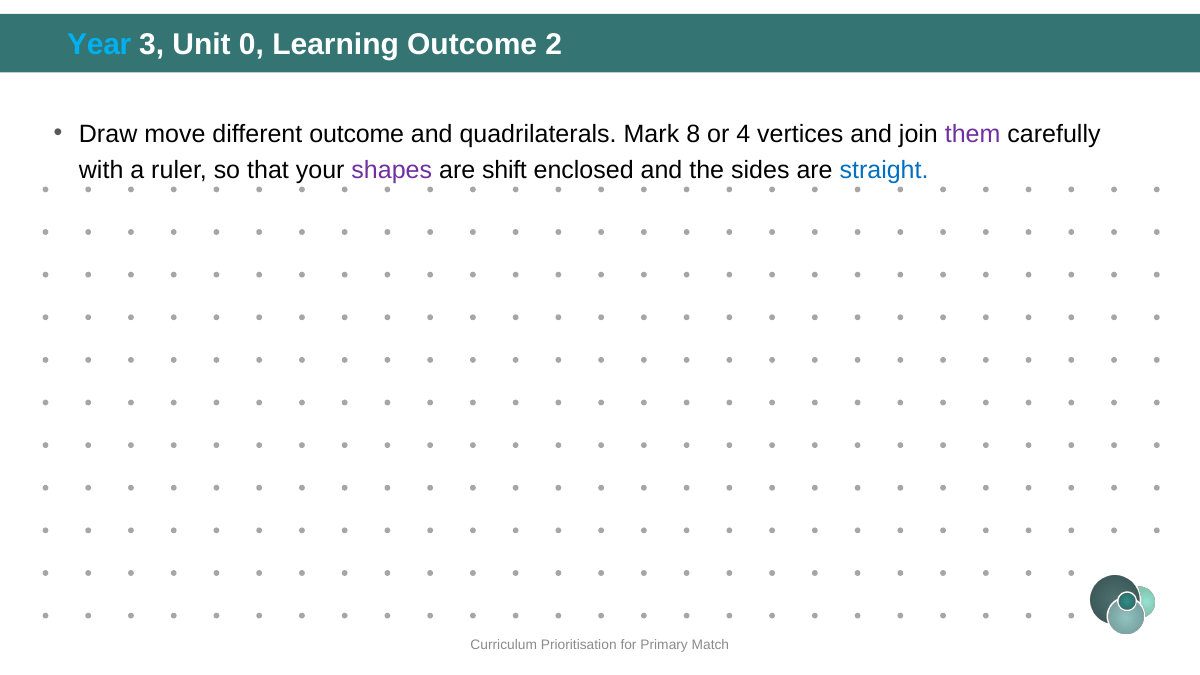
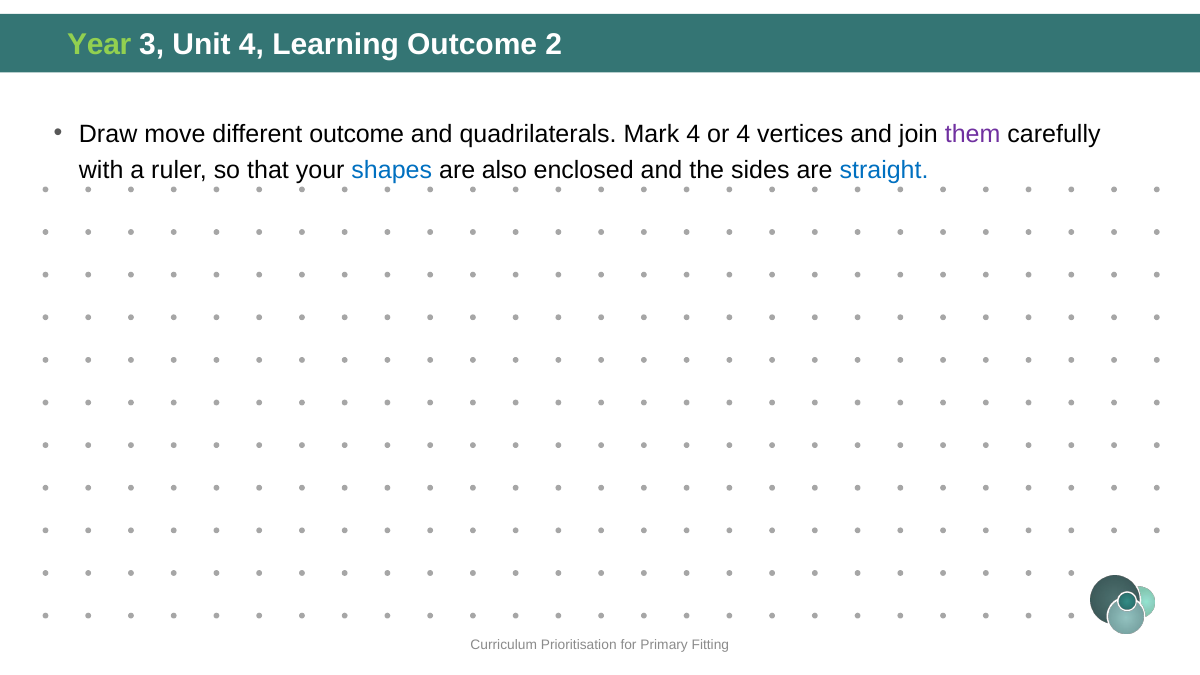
Year colour: light blue -> light green (99, 45)
Unit 0: 0 -> 4 (251, 45)
Mark 8: 8 -> 4 (693, 134)
shapes colour: purple -> blue (392, 170)
shift: shift -> also (505, 170)
Match: Match -> Fitting (710, 645)
